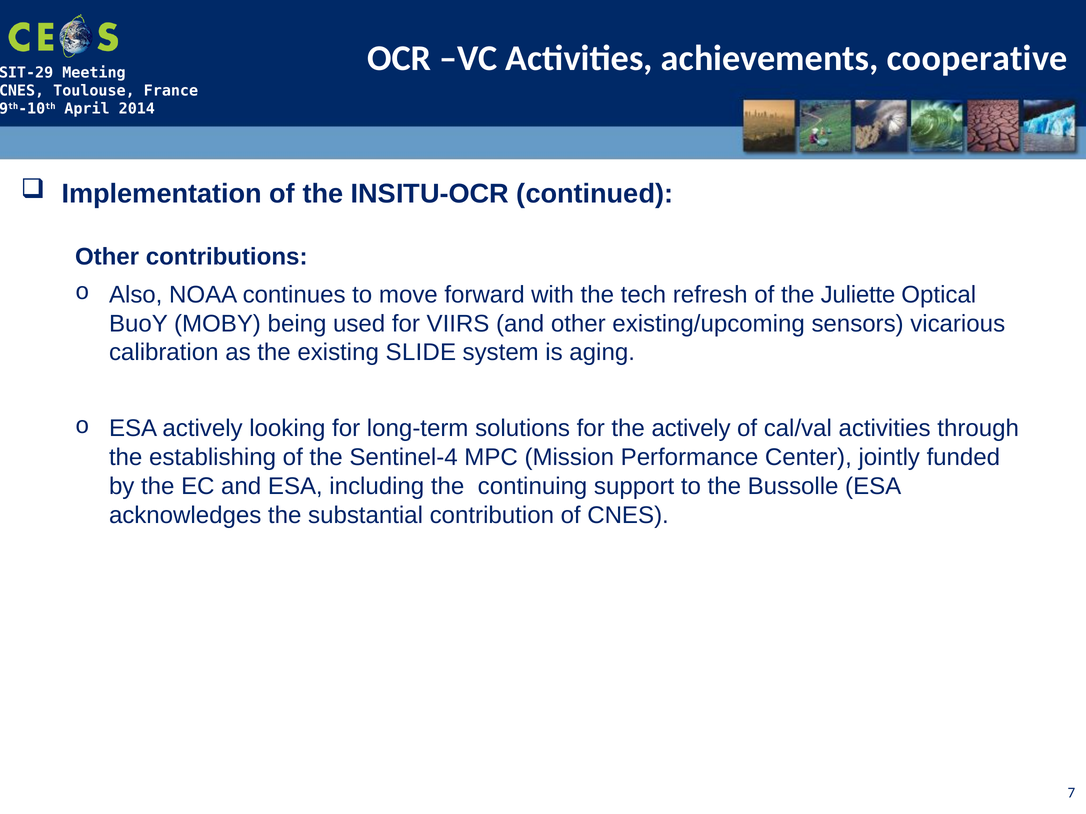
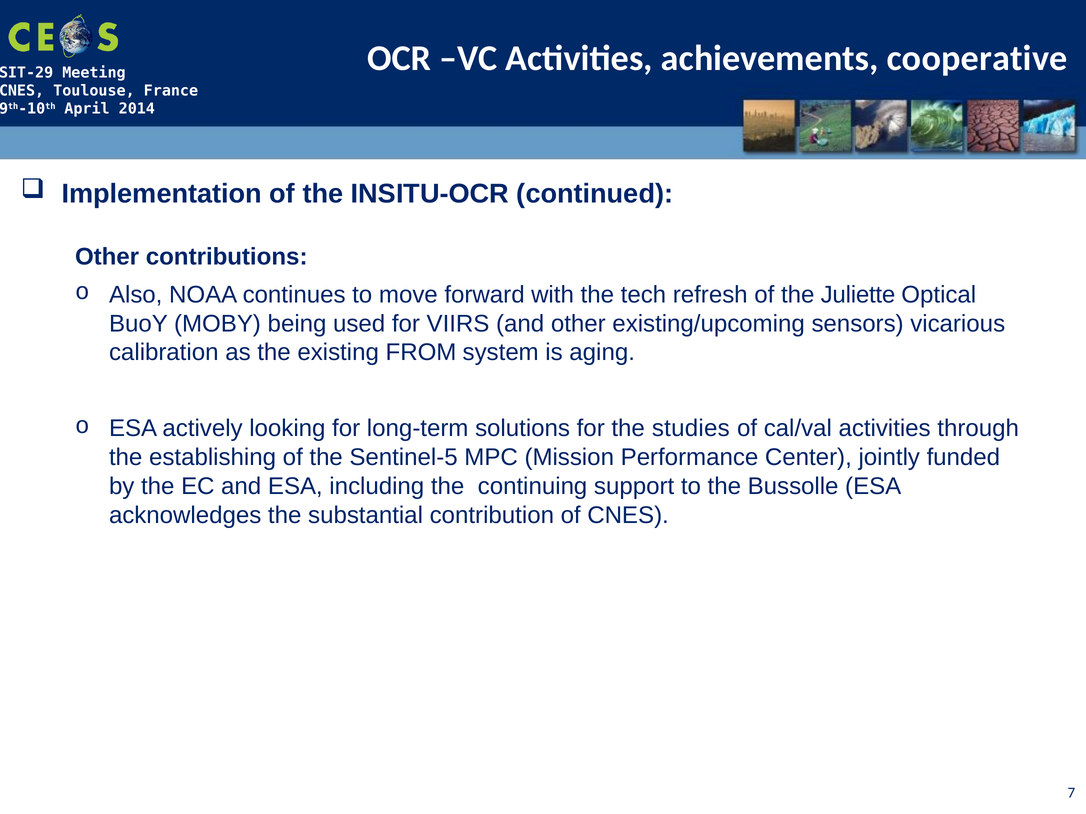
SLIDE: SLIDE -> FROM (421, 353)
the actively: actively -> studies (691, 429)
Sentinel-4: Sentinel-4 -> Sentinel-5 (404, 458)
